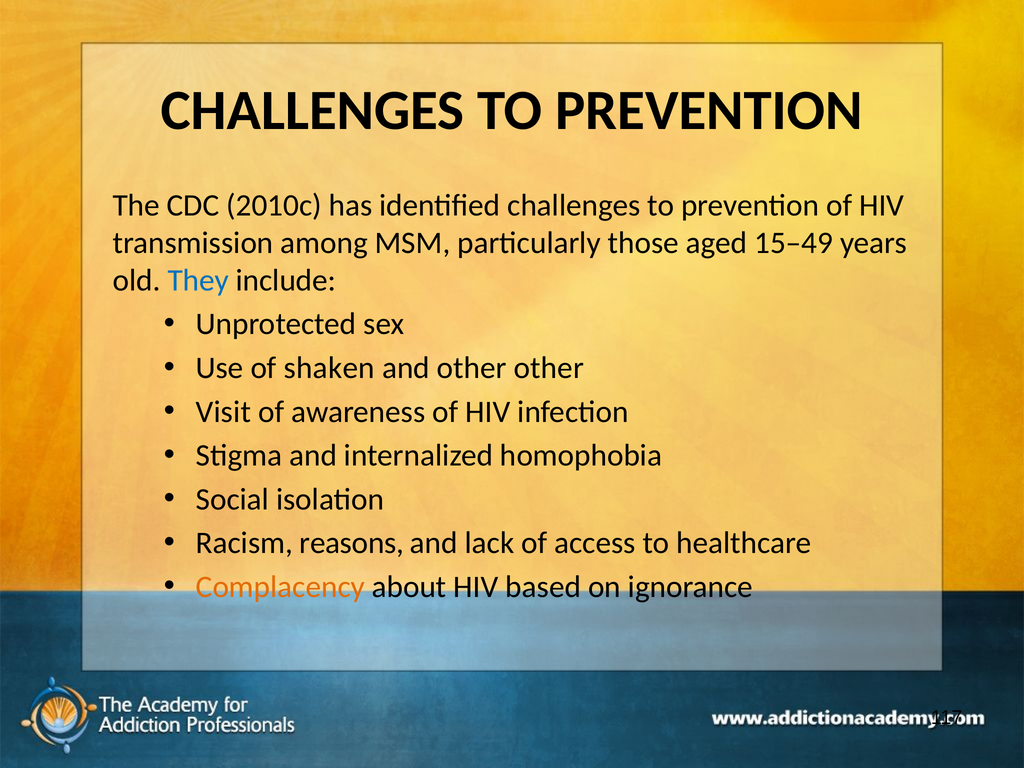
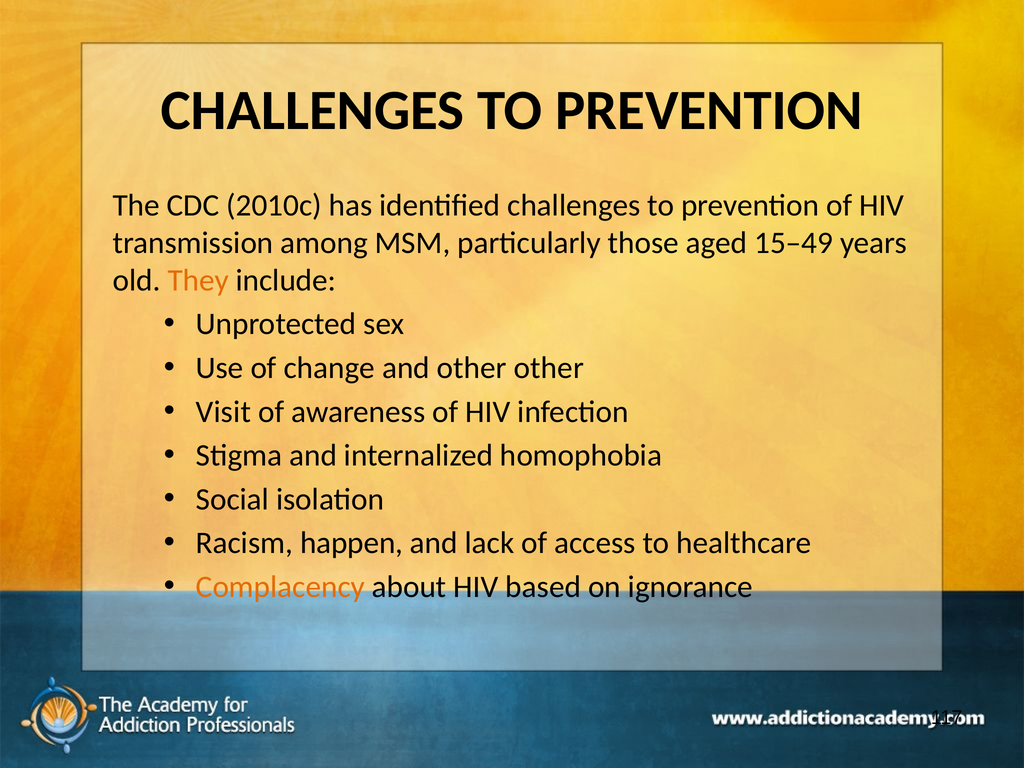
They colour: blue -> orange (198, 280)
shaken: shaken -> change (329, 368)
reasons: reasons -> happen (352, 543)
